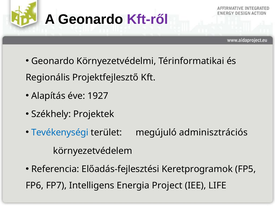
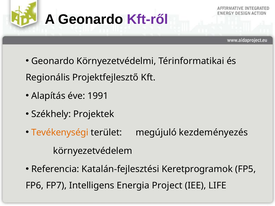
1927: 1927 -> 1991 (98, 96)
Tevékenységi colour: blue -> orange (60, 133)
adminisztrációs: adminisztrációs -> kezdeményezés (213, 133)
Előadás-fejlesztési: Előadás-fejlesztési -> Katalán-fejlesztési (120, 169)
